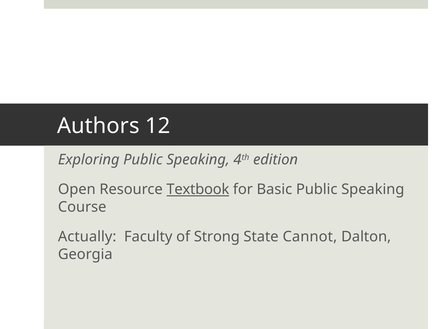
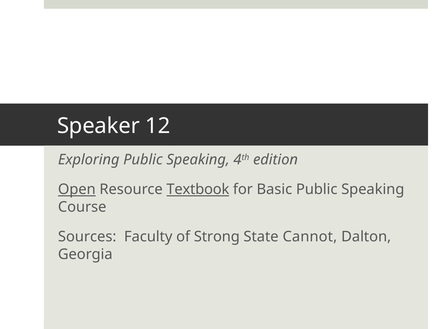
Authors: Authors -> Speaker (98, 126)
Open underline: none -> present (77, 190)
Actually: Actually -> Sources (87, 237)
